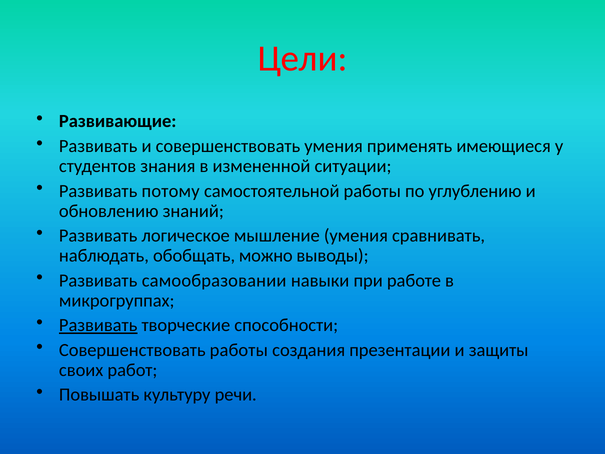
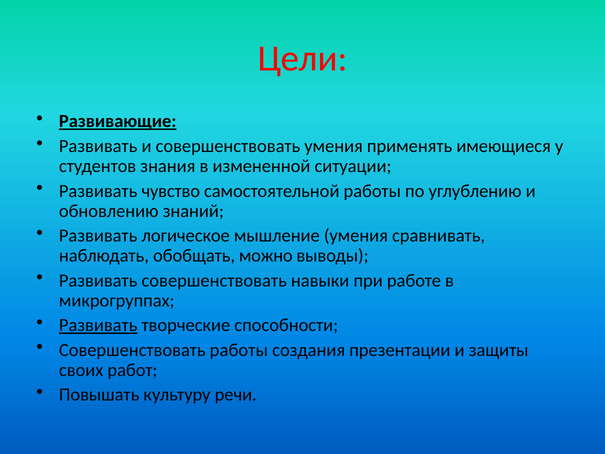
Развивающие underline: none -> present (118, 121)
потому: потому -> чувство (171, 191)
Развивать самообразовании: самообразовании -> совершенствовать (214, 280)
